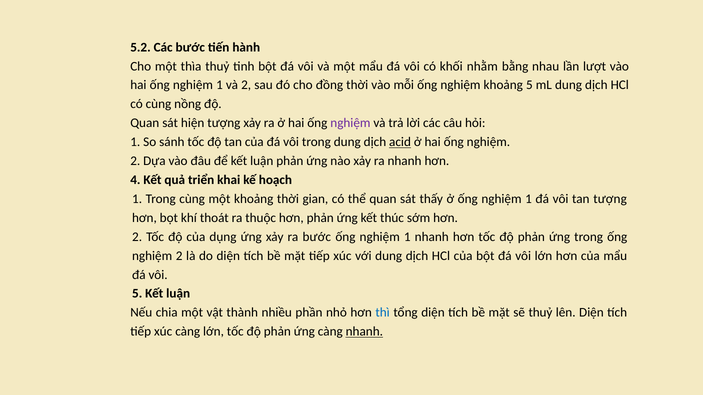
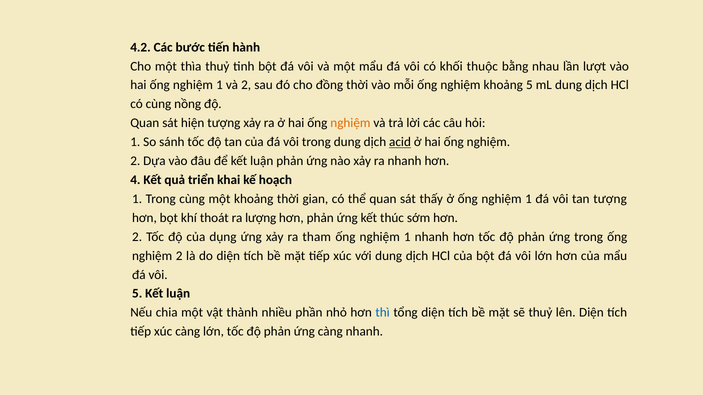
5.2: 5.2 -> 4.2 (141, 47)
nhằm: nhằm -> thuộc (482, 66)
nghiệm colour: purple -> orange (350, 123)
thuộc: thuộc -> lượng (261, 218)
ra bước: bước -> tham (317, 237)
nhanh underline: present -> none (364, 332)
